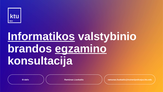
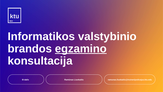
Informatikos underline: present -> none (41, 36)
